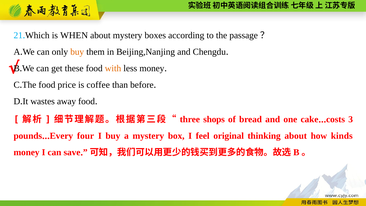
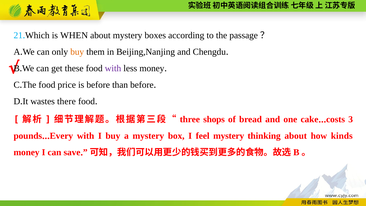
with colour: orange -> purple (113, 68)
is coffee: coffee -> before (98, 85)
away: away -> there (66, 101)
four: four -> with (86, 136)
feel original: original -> mystery (229, 136)
